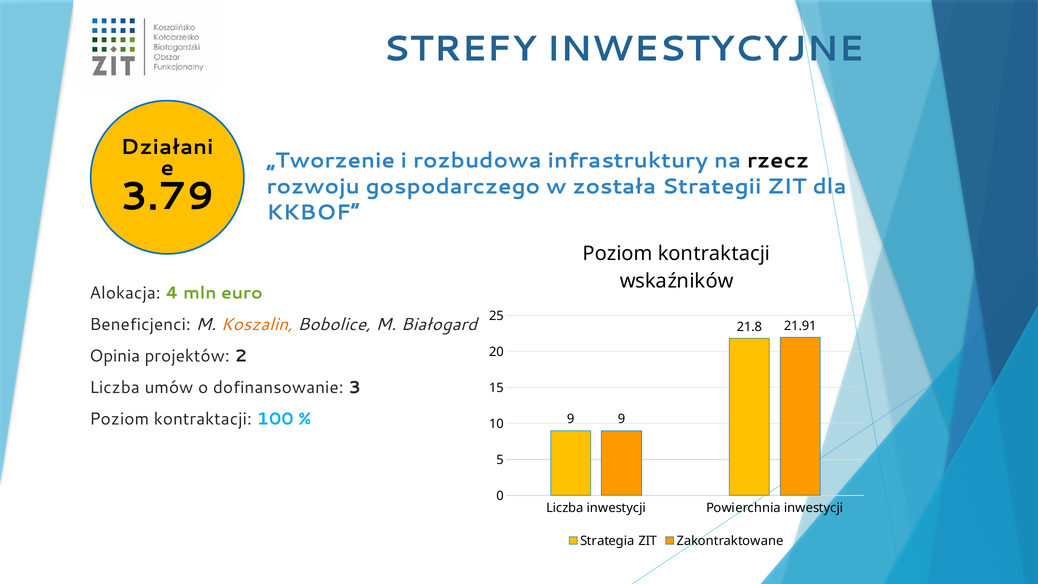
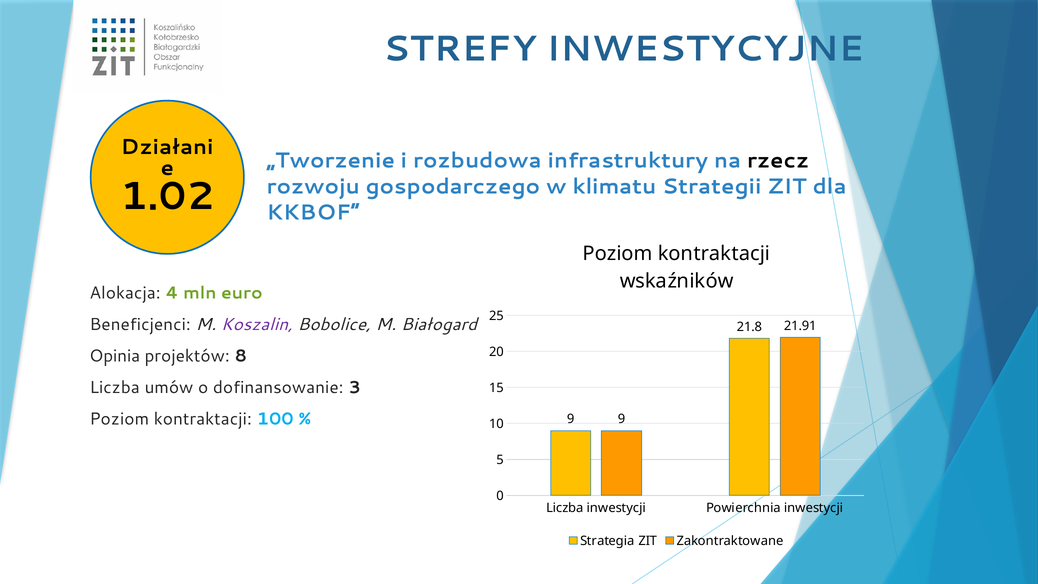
została: została -> klimatu (615, 186)
3.79: 3.79 -> 1.02 (167, 196)
Koszalin colour: orange -> purple (257, 325)
2: 2 -> 8 (241, 356)
